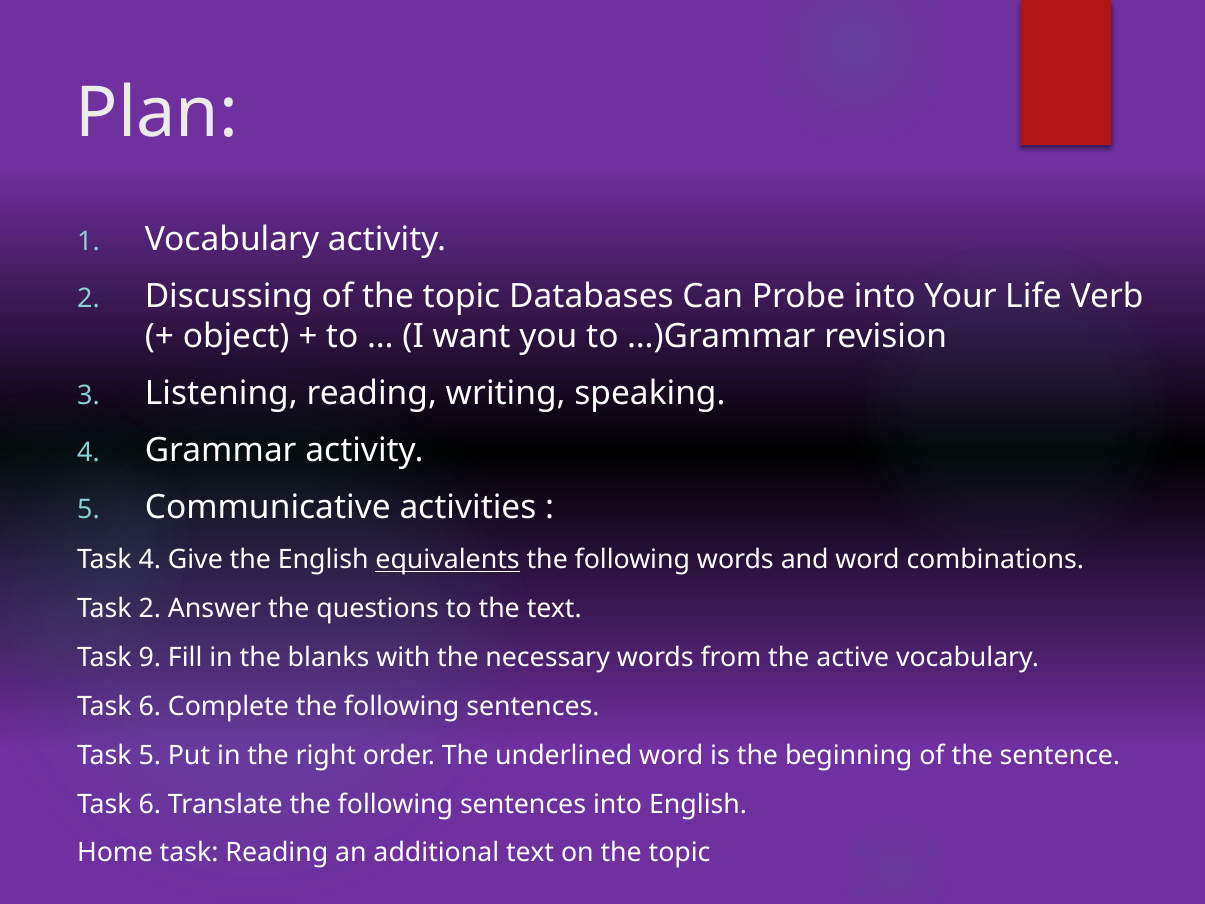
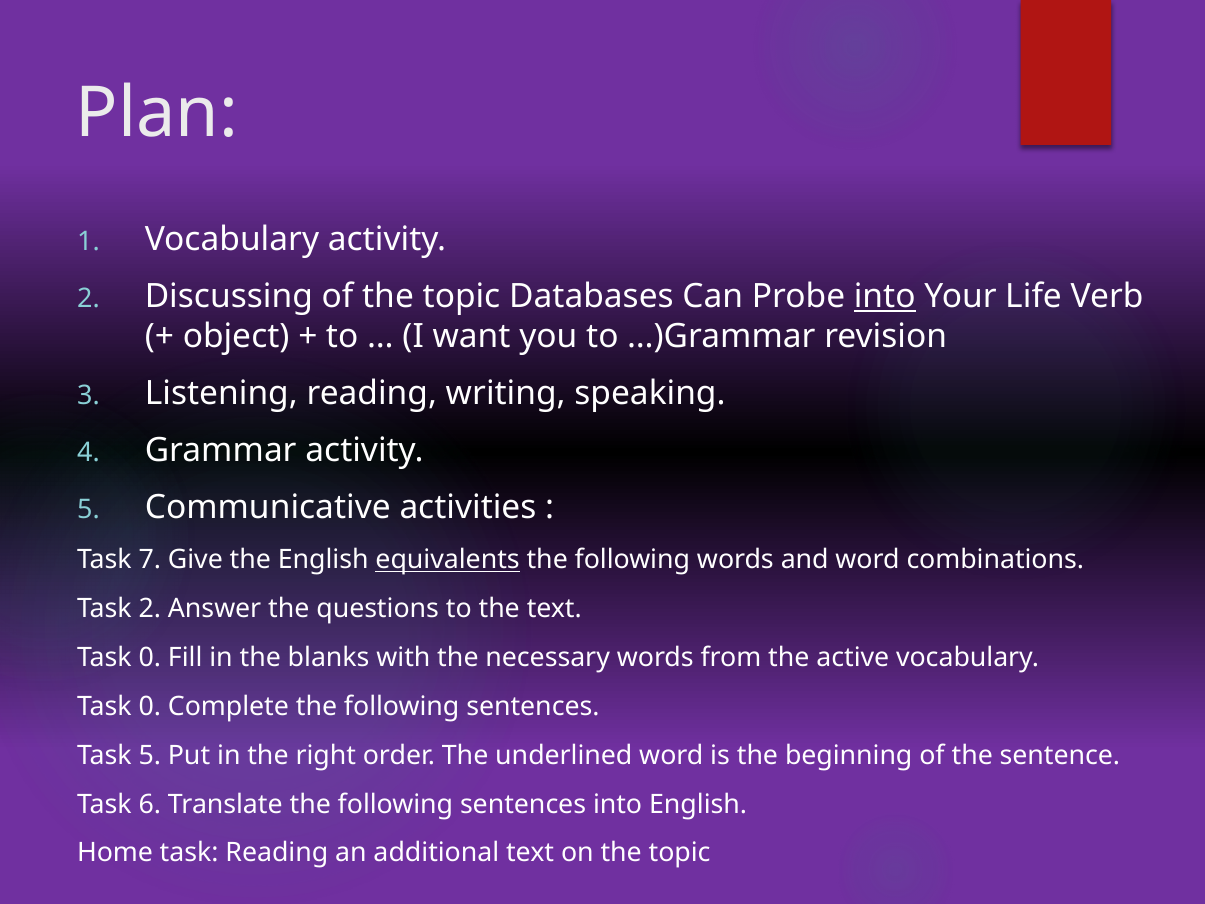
into underline: none -> present (885, 296)
Task 4: 4 -> 7 (150, 560)
9: 9 -> 0 (150, 657)
6: 6 -> 0 (150, 706)
